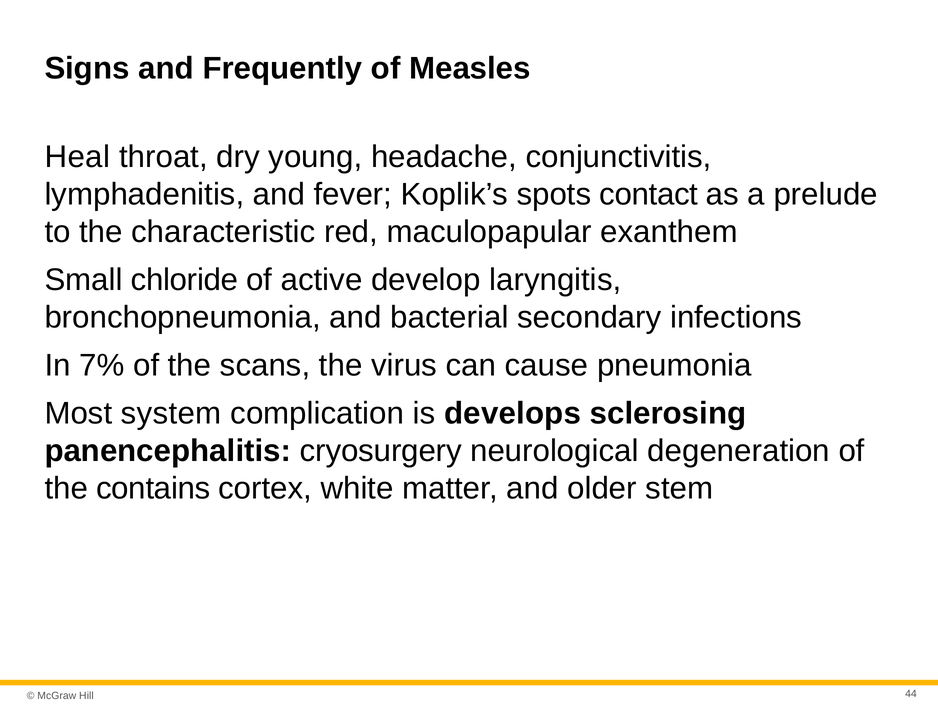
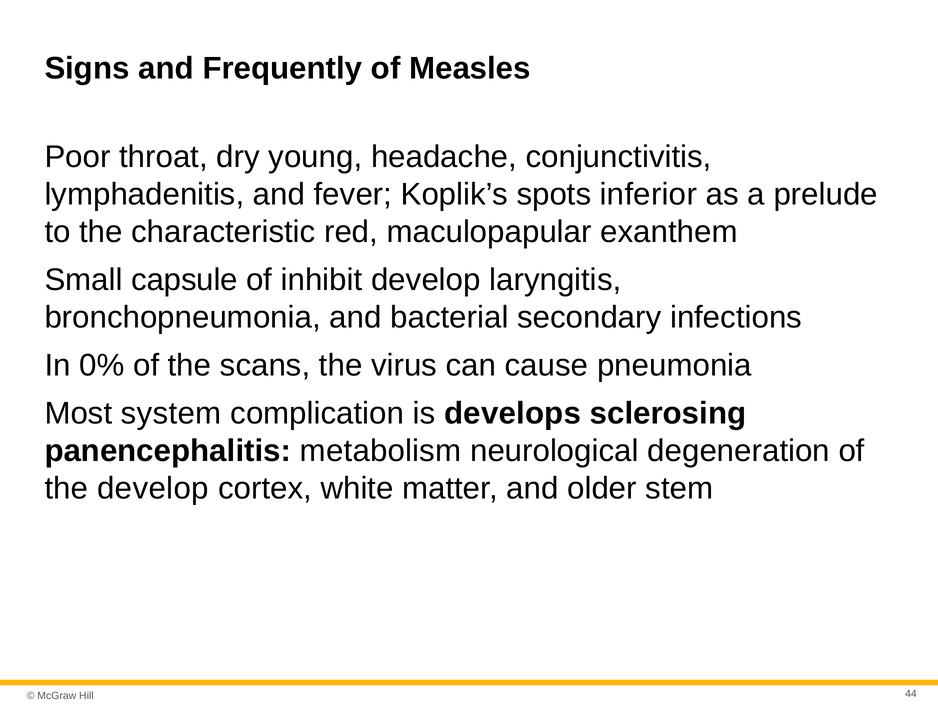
Heal: Heal -> Poor (78, 157)
contact: contact -> inferior (648, 194)
chloride: chloride -> capsule (184, 280)
active: active -> inhibit (322, 280)
7%: 7% -> 0% (102, 365)
cryosurgery: cryosurgery -> metabolism (381, 450)
the contains: contains -> develop (153, 488)
